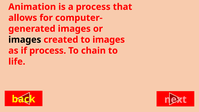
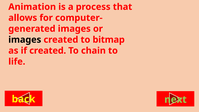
to images: images -> bitmap (109, 40)
if process: process -> created (48, 51)
next colour: pink -> light green (175, 99)
